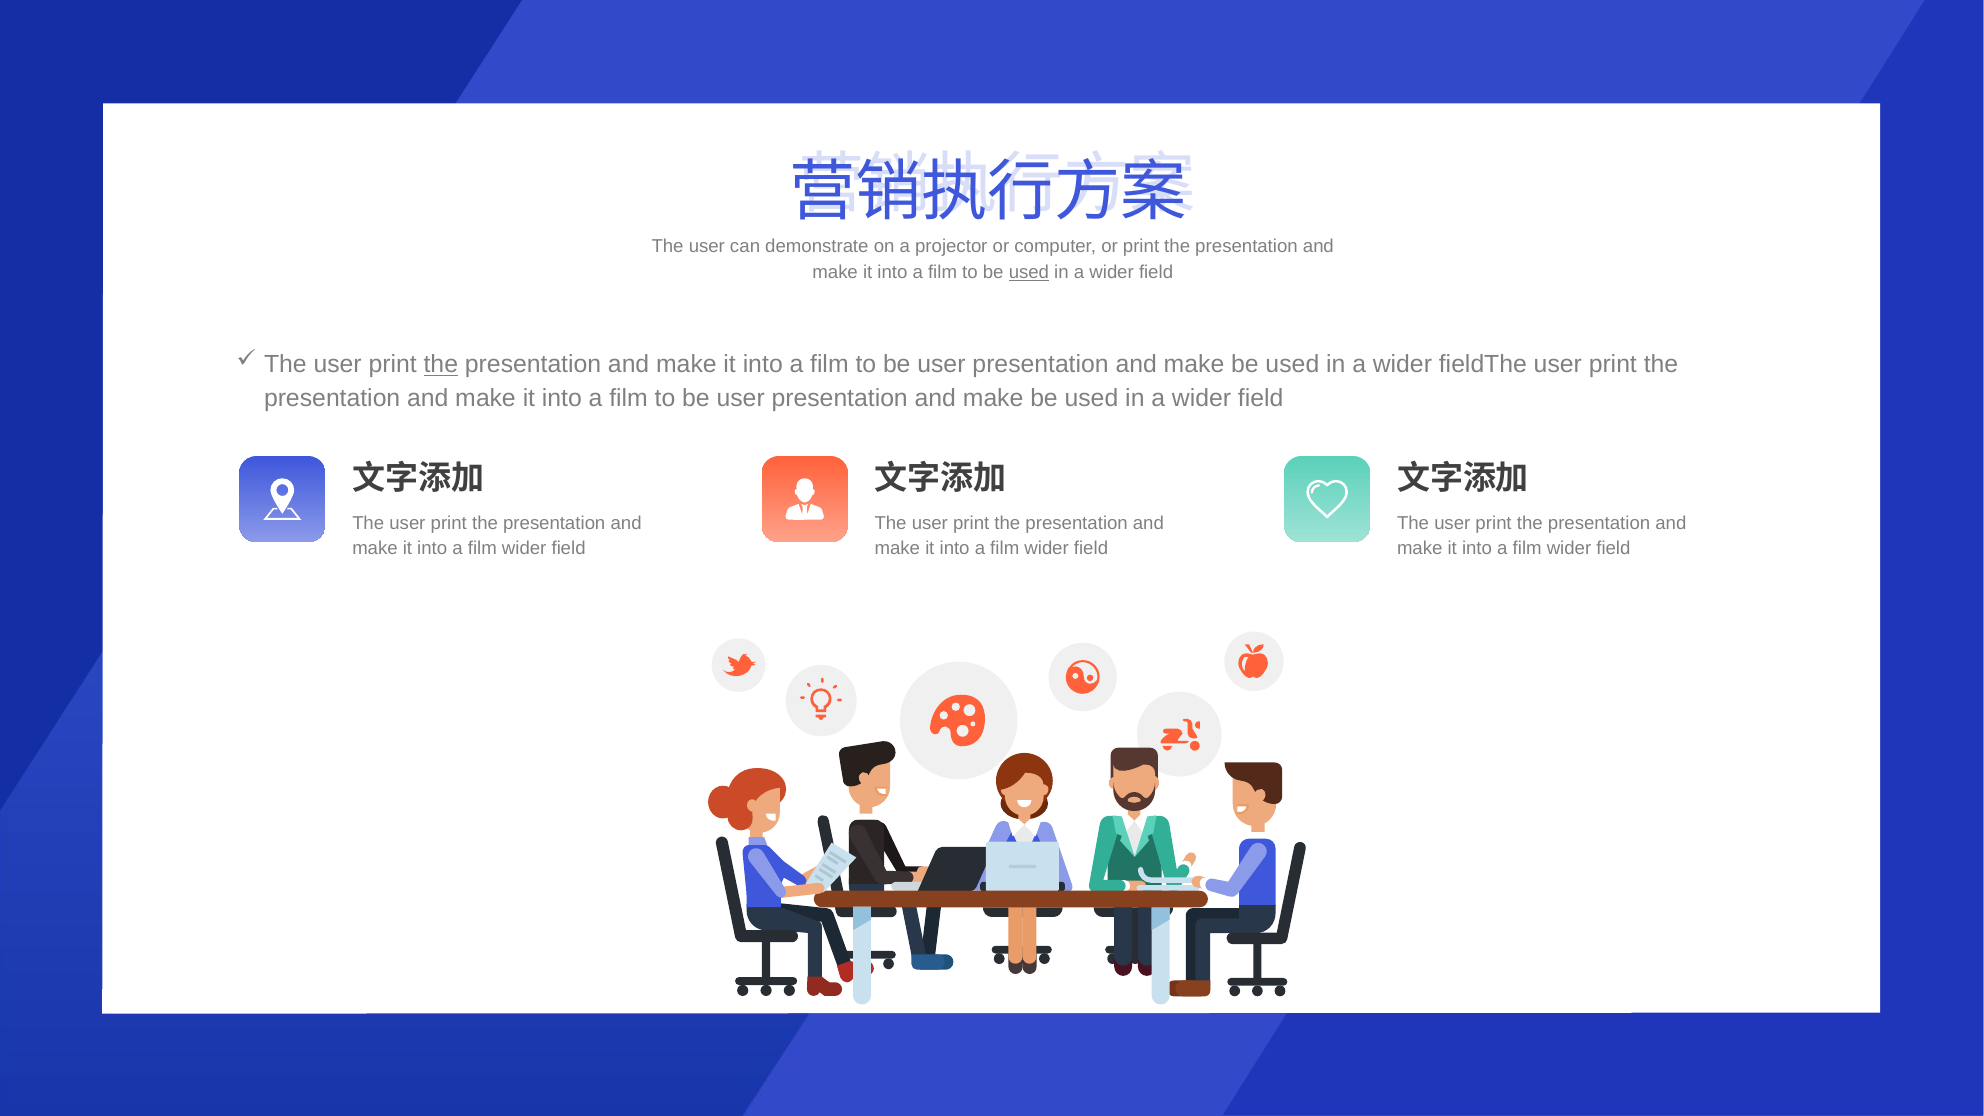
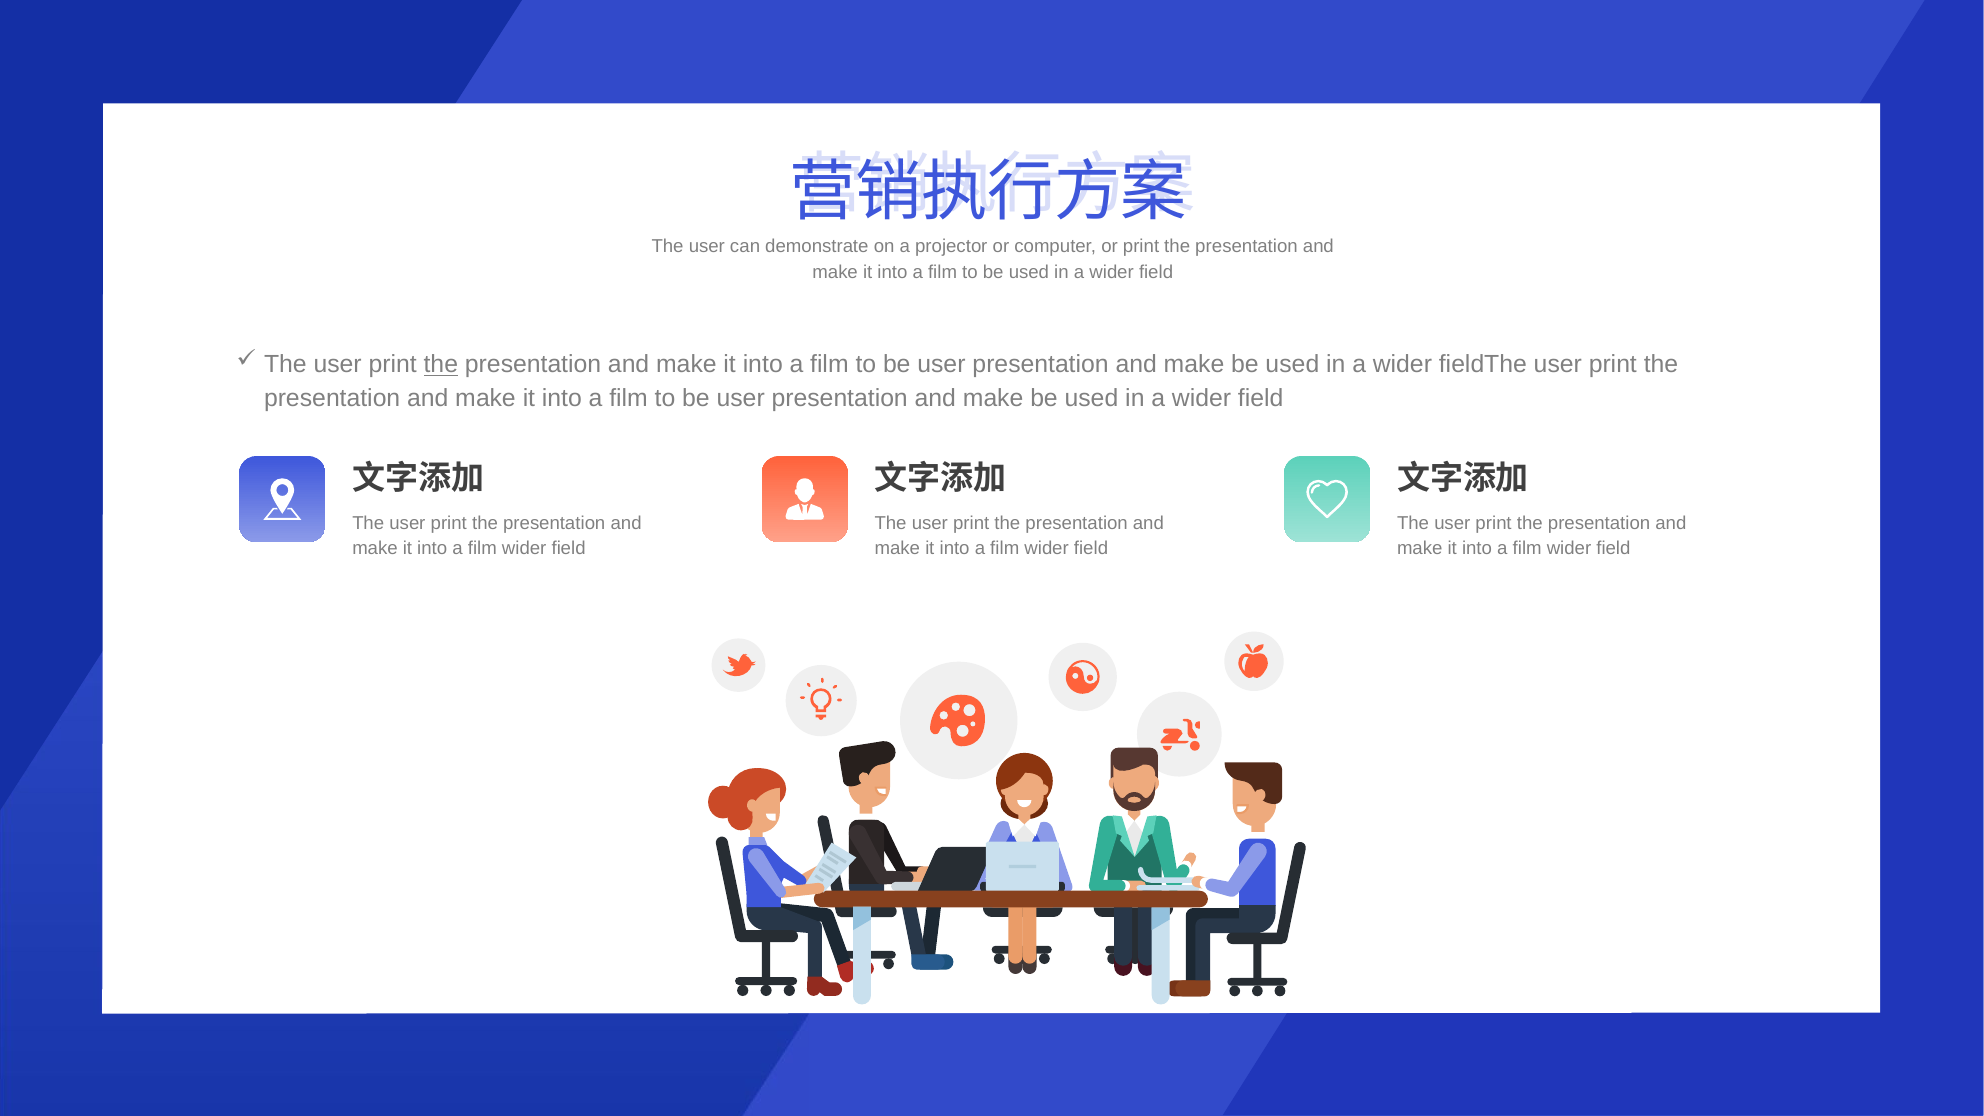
used underline: present -> none (1029, 272)
